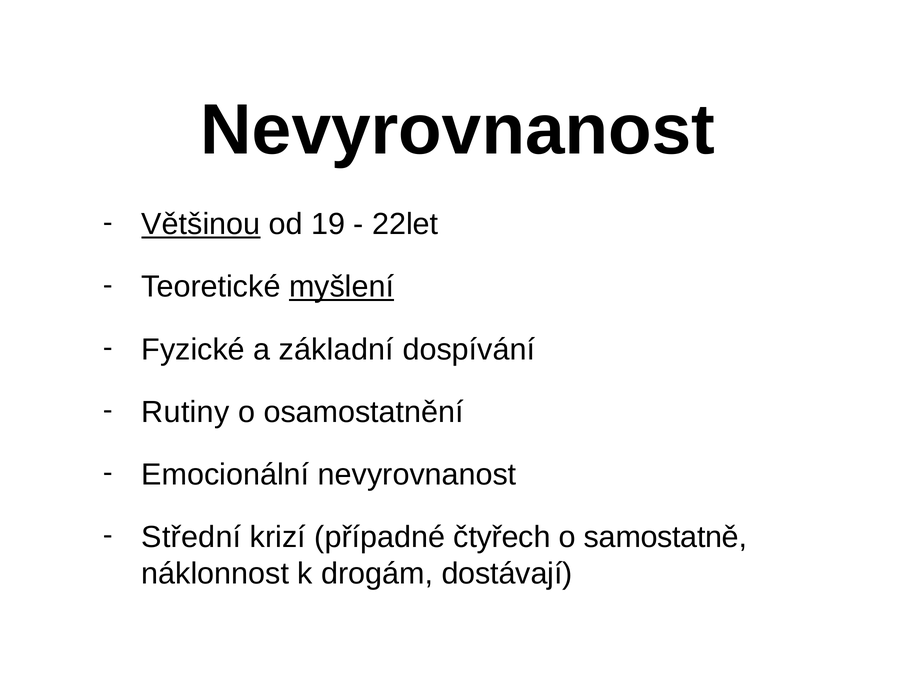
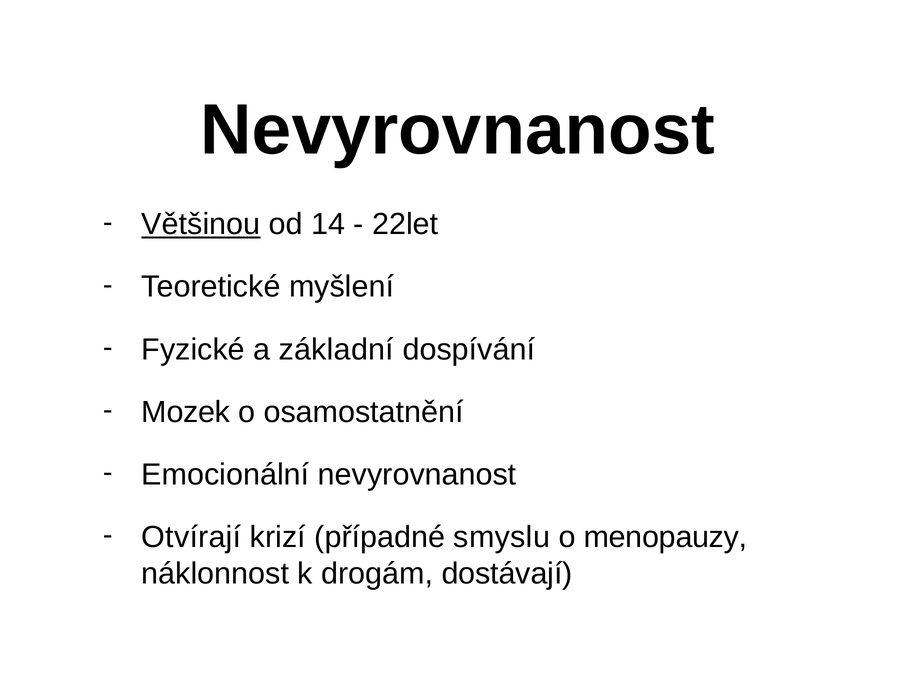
19: 19 -> 14 (328, 224)
myšlení underline: present -> none (342, 287)
Rutiny: Rutiny -> Mozek (186, 412)
Střední: Střední -> Otvírají (191, 537)
čtyřech: čtyřech -> smyslu (502, 537)
samostatně: samostatně -> menopauzy (665, 537)
